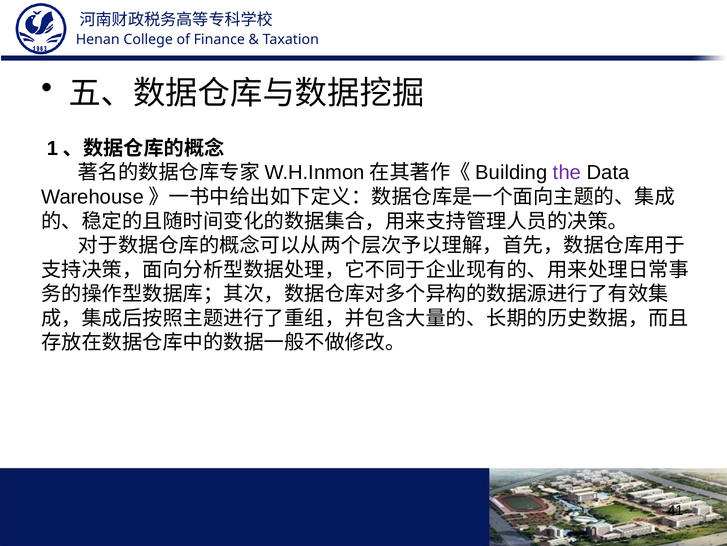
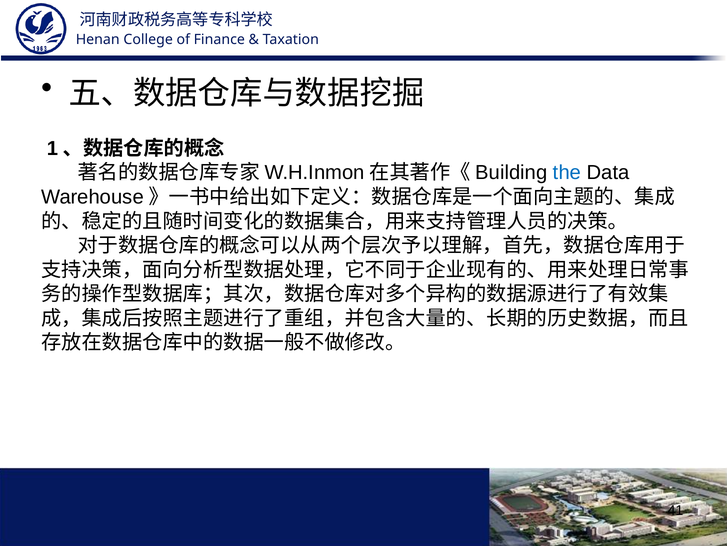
the colour: purple -> blue (567, 173)
